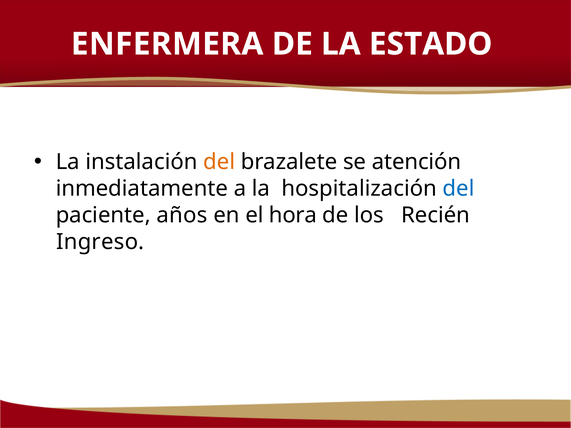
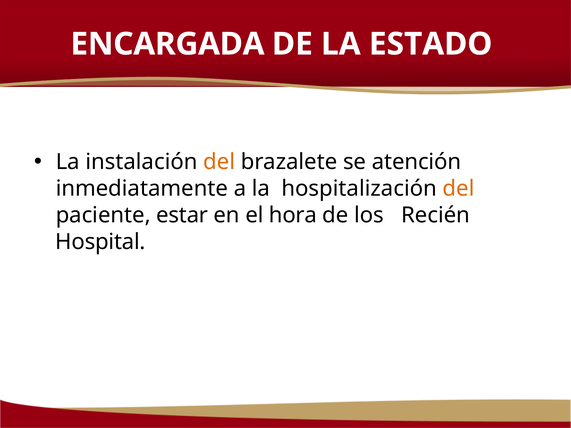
ENFERMERA: ENFERMERA -> ENCARGADA (167, 44)
del colour: blue -> orange (459, 189)
años: años -> estar (182, 215)
Ingreso: Ingreso -> Hospital (100, 242)
